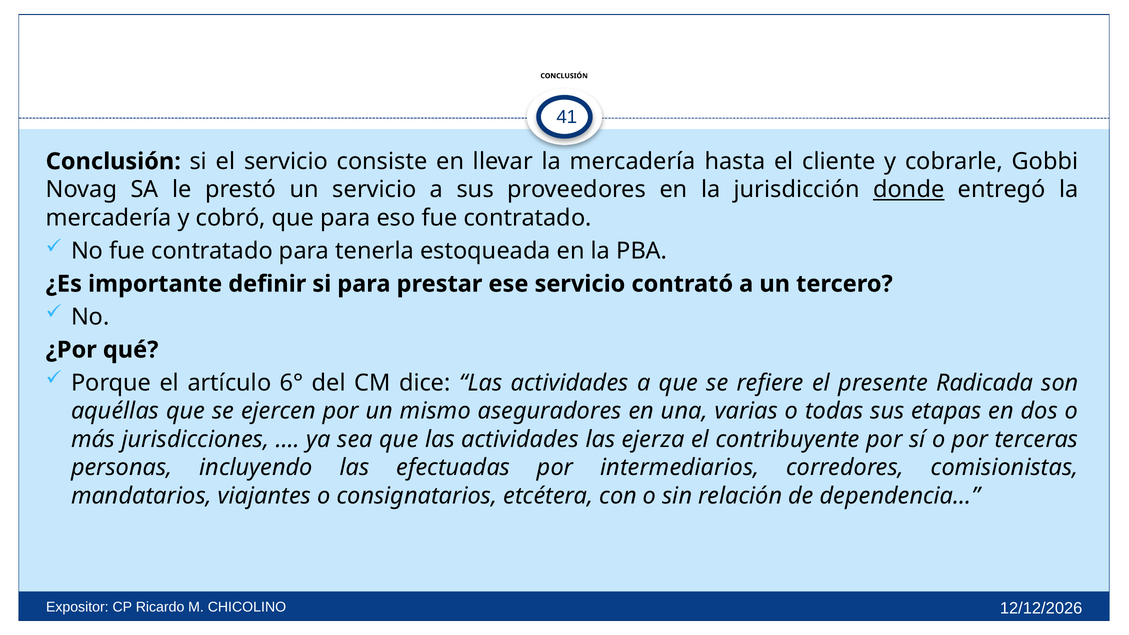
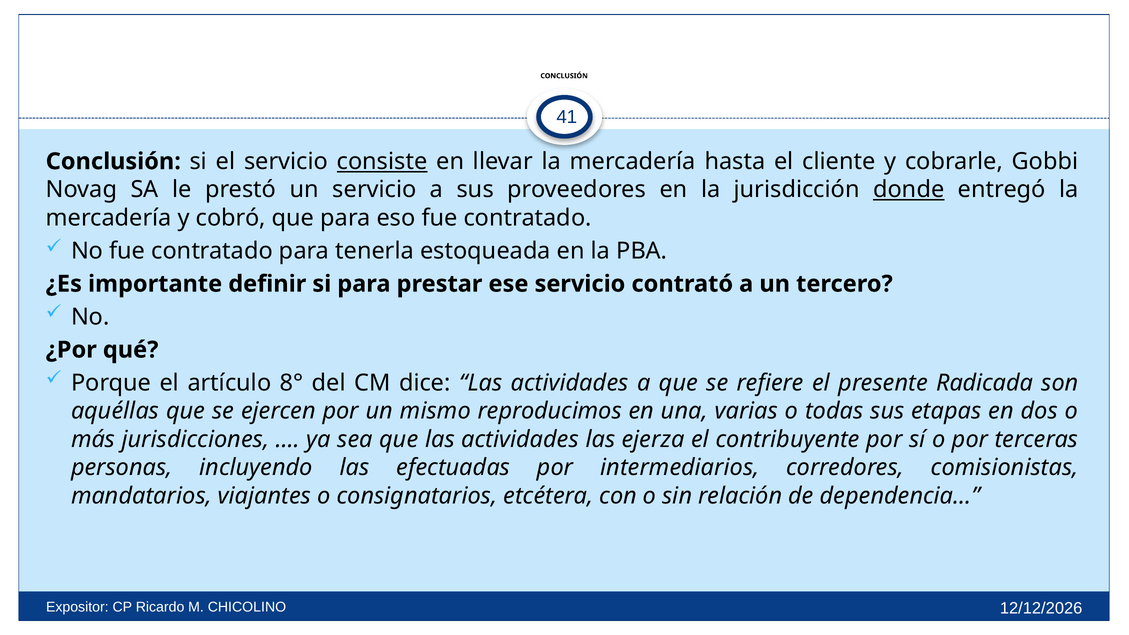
consiste underline: none -> present (382, 161)
6°: 6° -> 8° (292, 383)
aseguradores: aseguradores -> reproducimos (550, 411)
